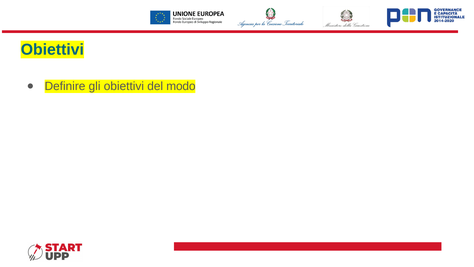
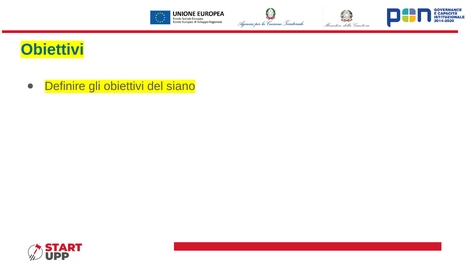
modo: modo -> siano (181, 86)
